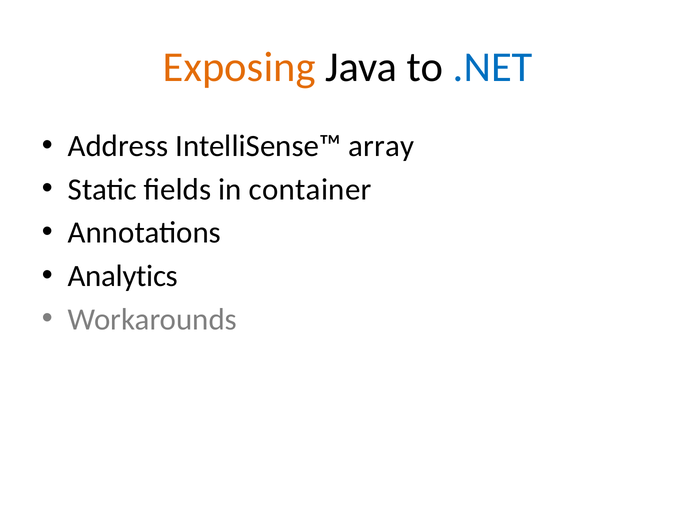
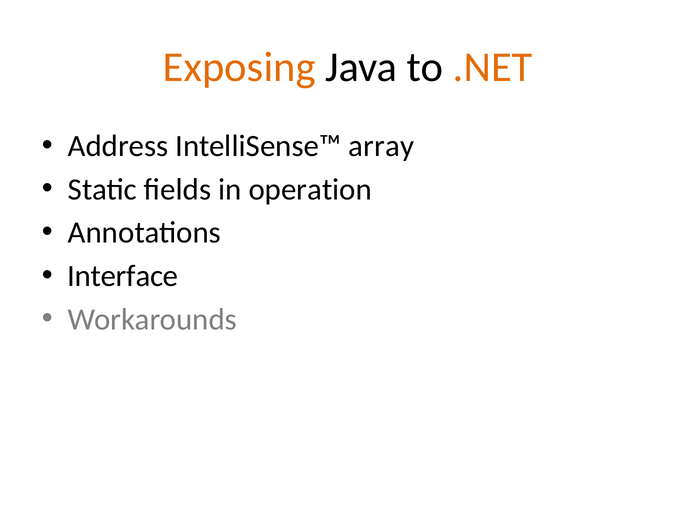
.NET colour: blue -> orange (493, 67)
container: container -> operation (310, 189)
Analytics: Analytics -> Interface (123, 276)
